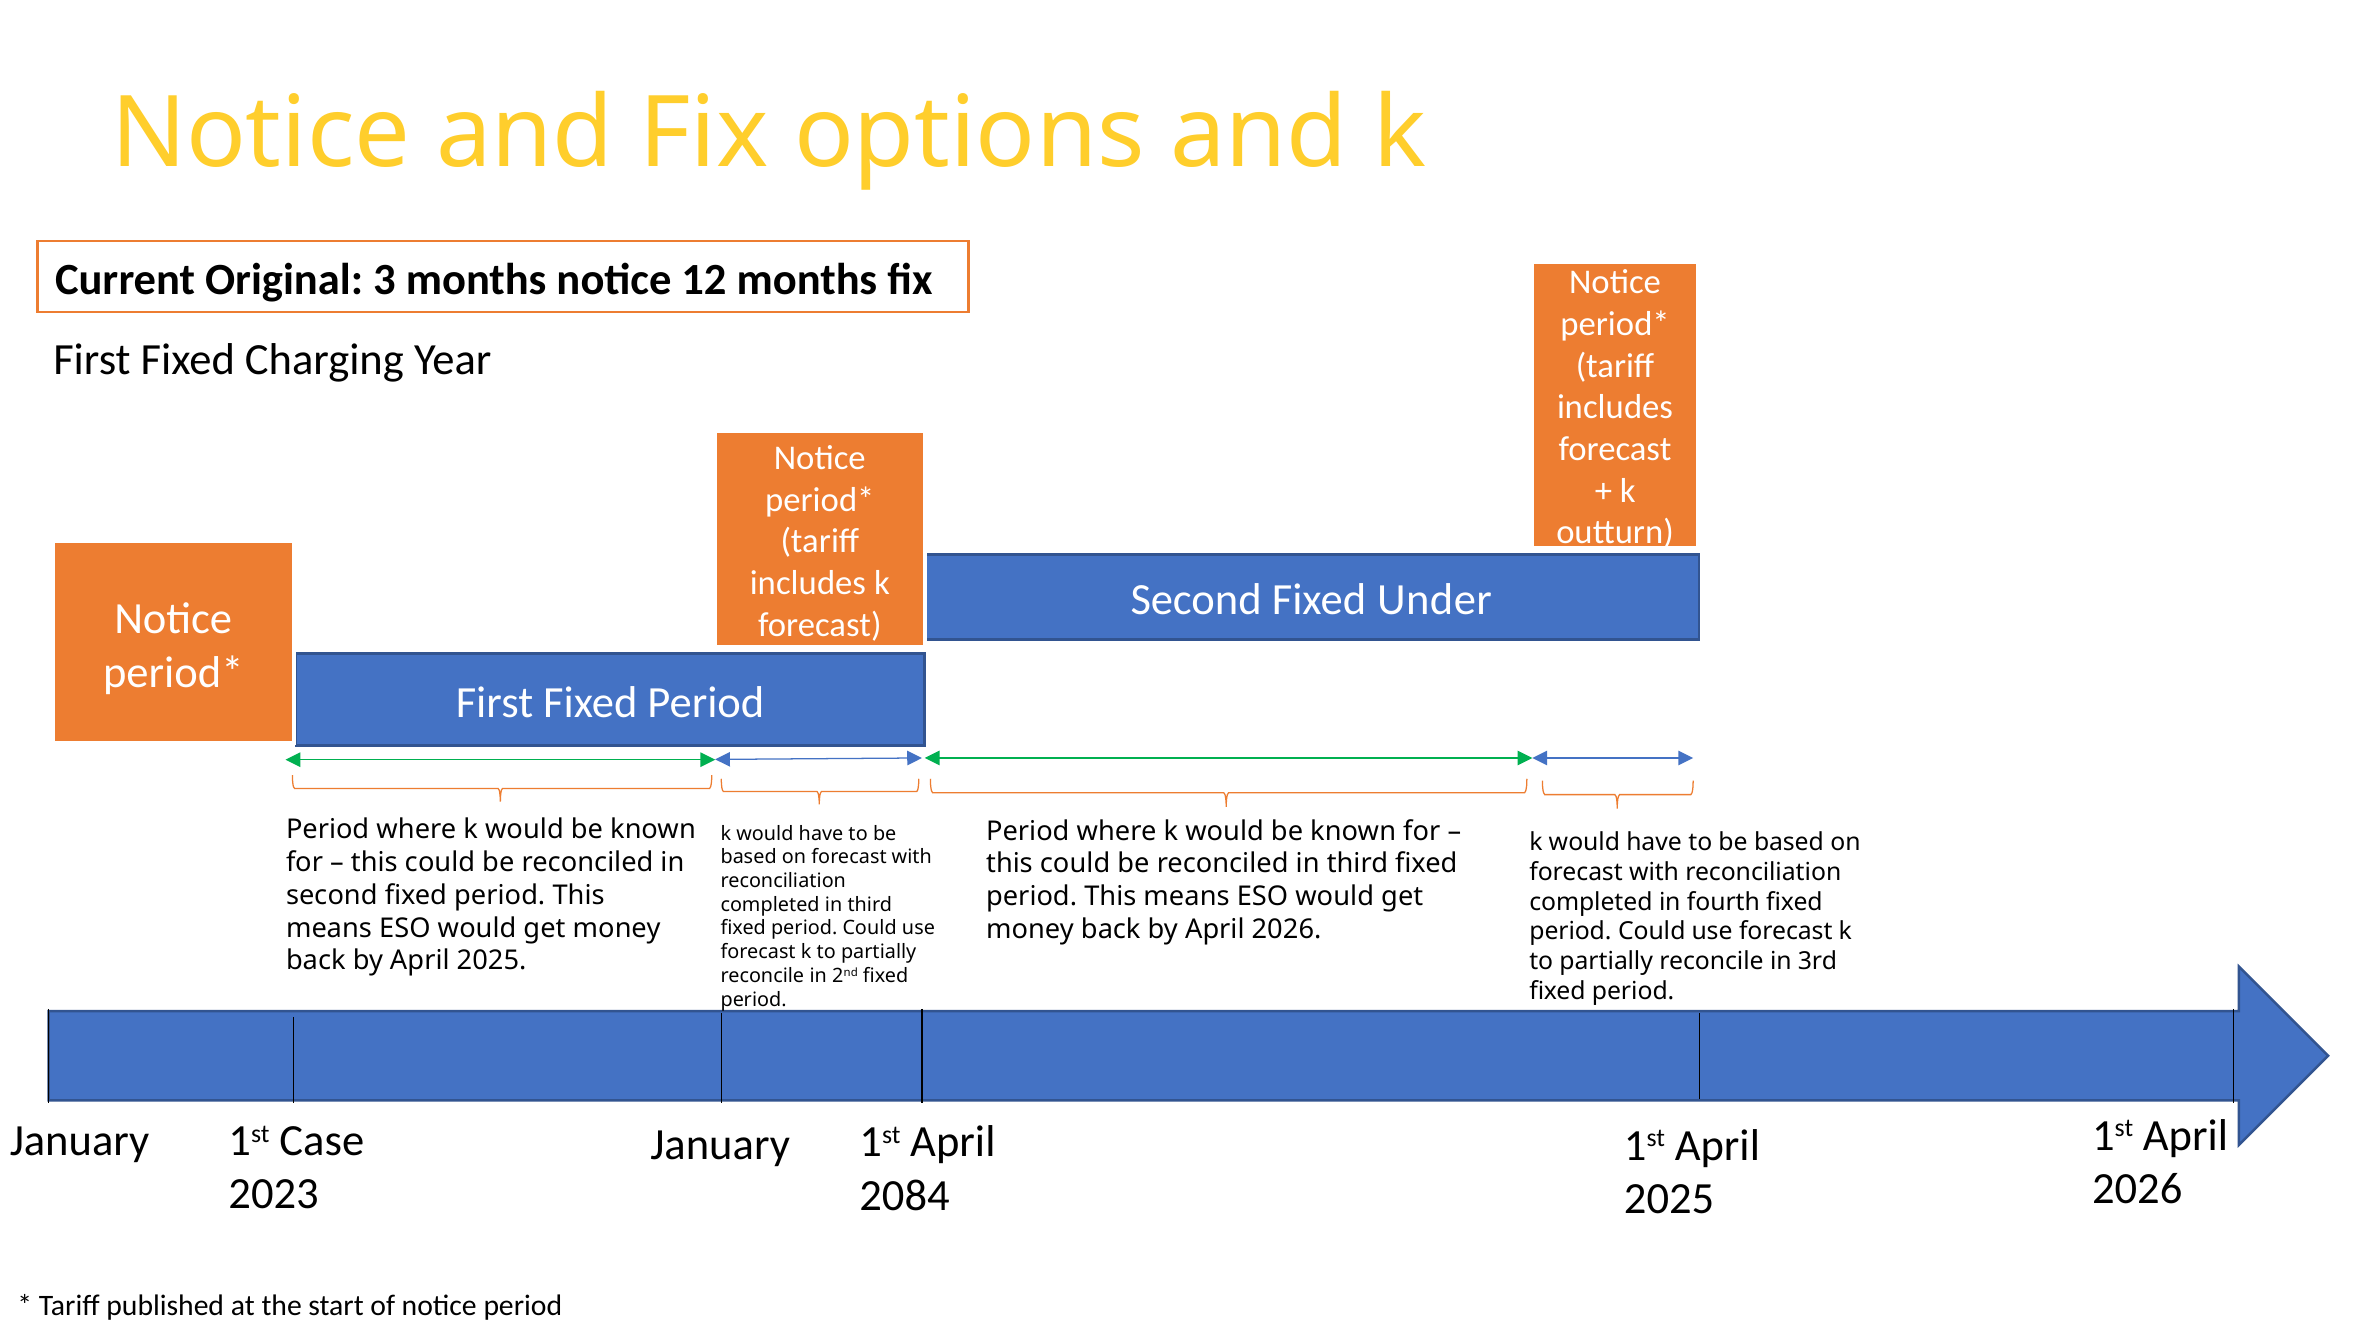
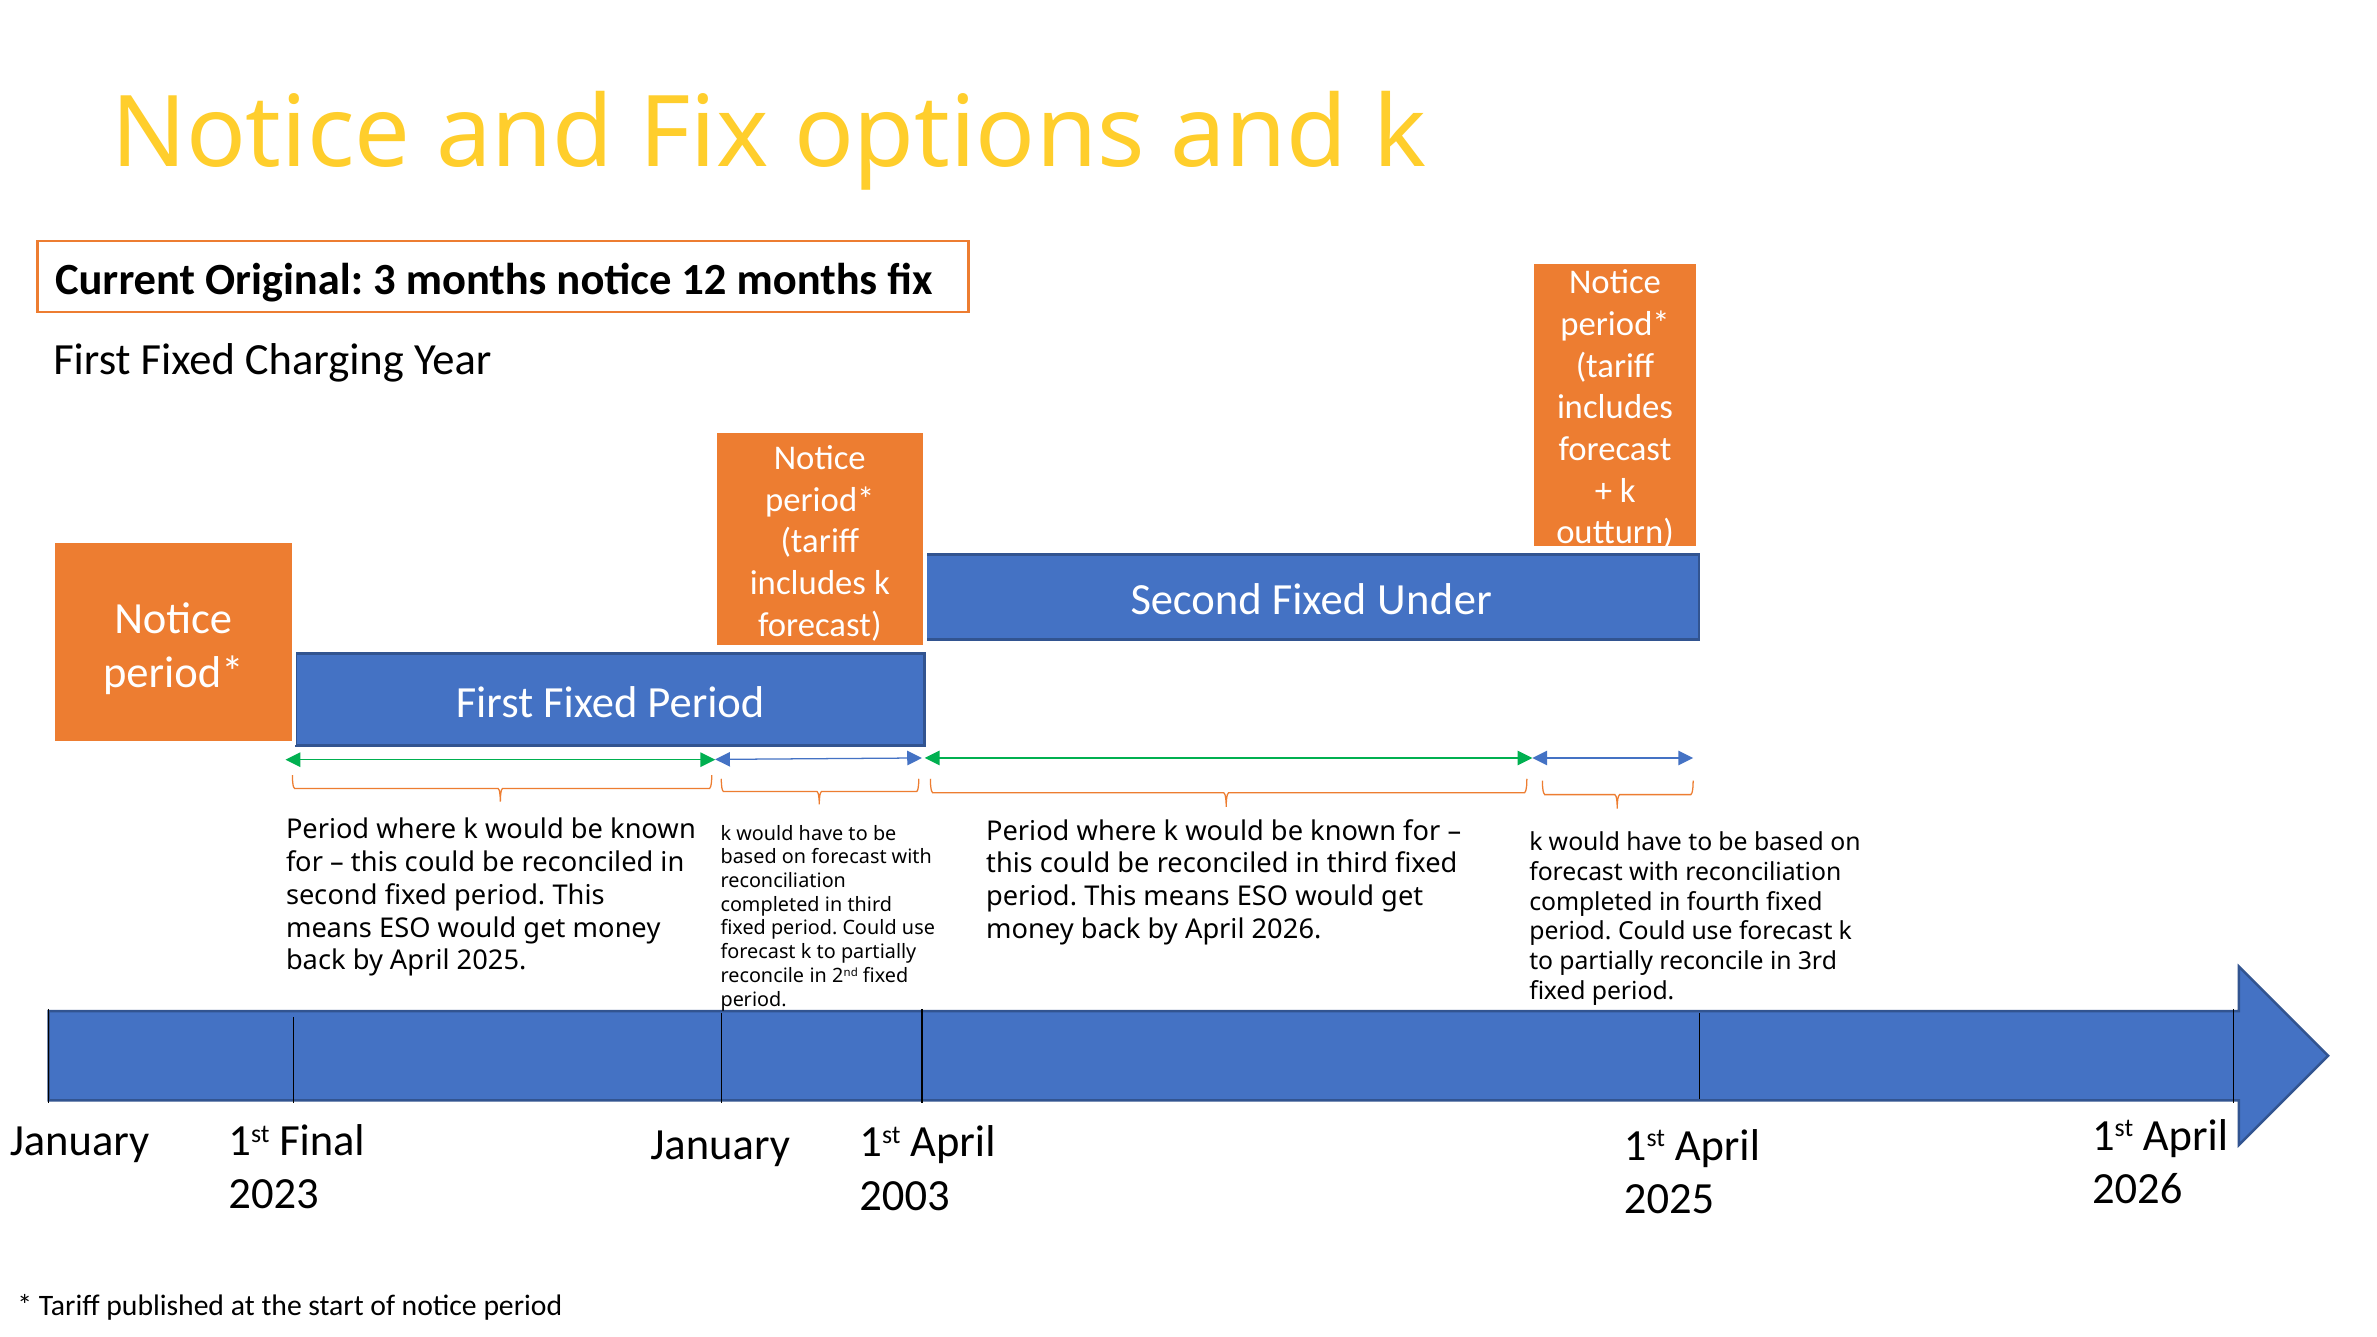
Case: Case -> Final (322, 1141)
2084: 2084 -> 2003 (905, 1196)
